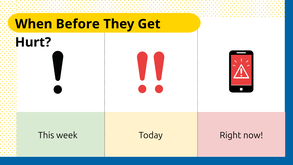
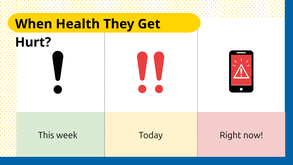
Before: Before -> Health (78, 24)
